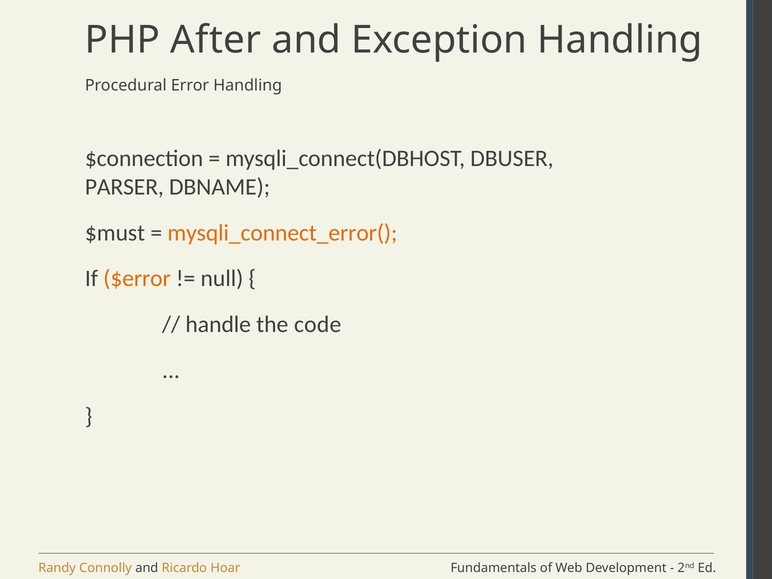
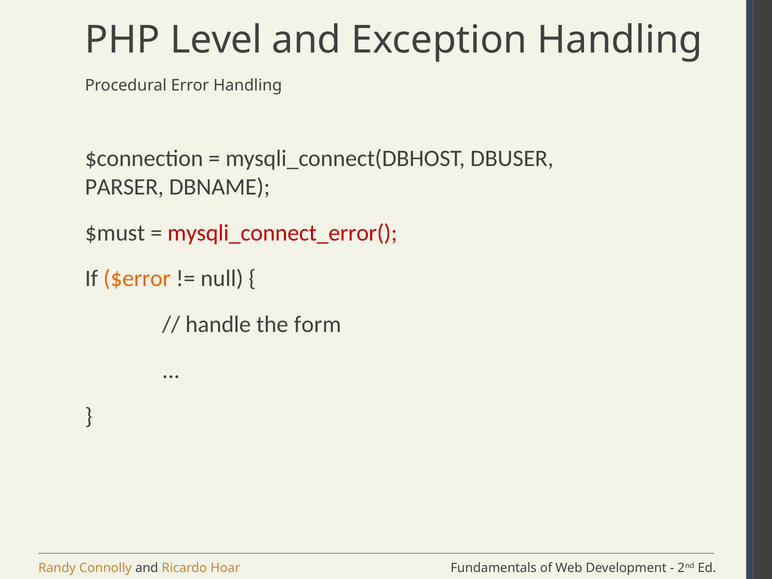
After: After -> Level (216, 40)
mysqli_connect_error( colour: orange -> red (282, 233)
code: code -> form (318, 325)
